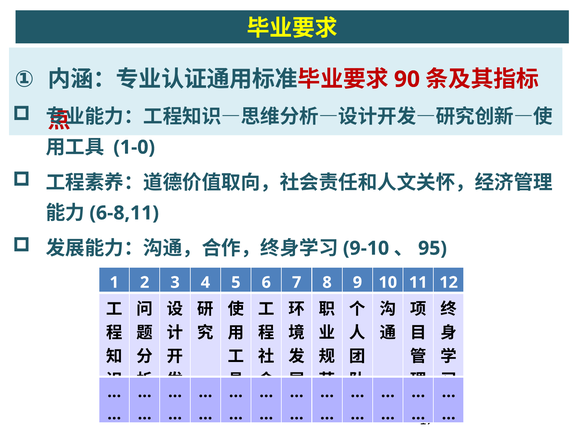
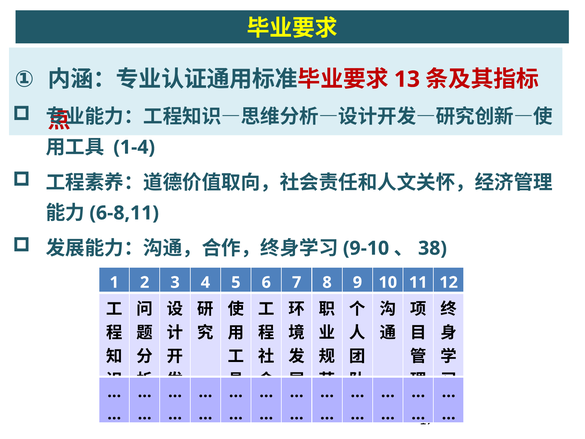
90: 90 -> 13 (407, 79)
1-0: 1-0 -> 1-4 (134, 147)
95: 95 -> 38 (433, 248)
